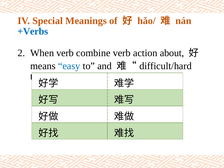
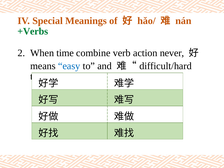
+Verbs colour: blue -> green (33, 31)
When verb: verb -> time (65, 53)
about: about -> never (172, 53)
